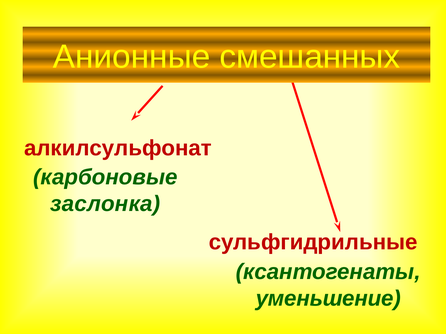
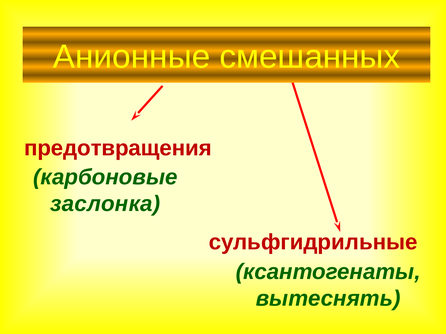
алкилсульфонат: алкилсульфонат -> предотвращения (118, 148)
уменьшение: уменьшение -> вытеснять (328, 299)
